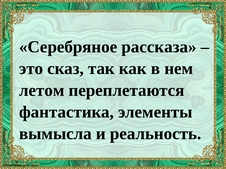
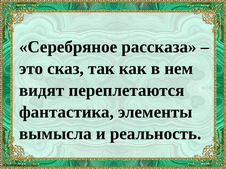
летом: летом -> видят (42, 91)
